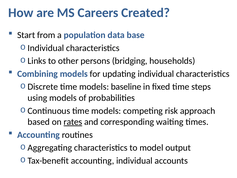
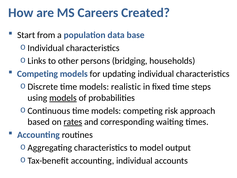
Combining: Combining -> Competing (38, 74)
baseline: baseline -> realistic (126, 87)
models underline: none -> present (63, 98)
